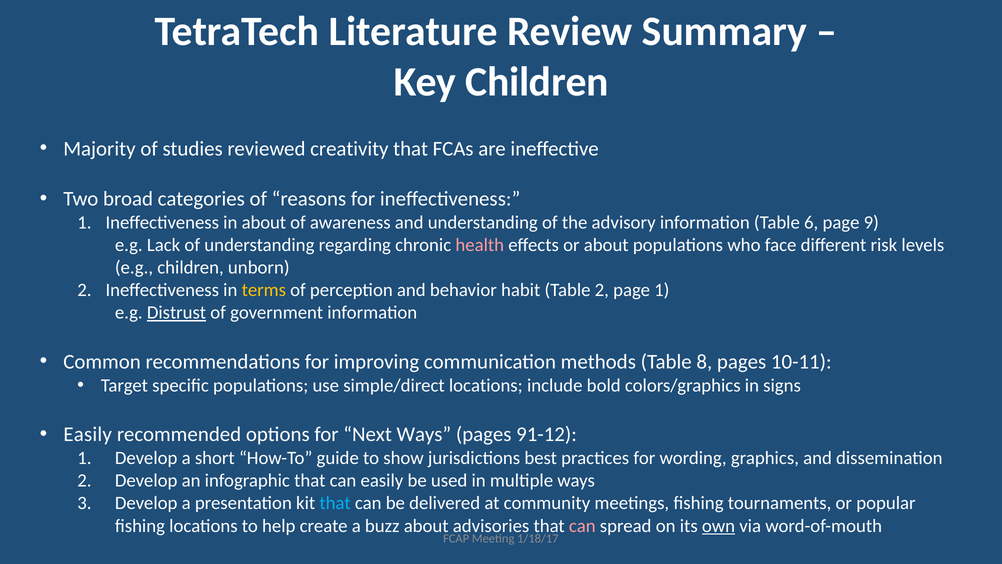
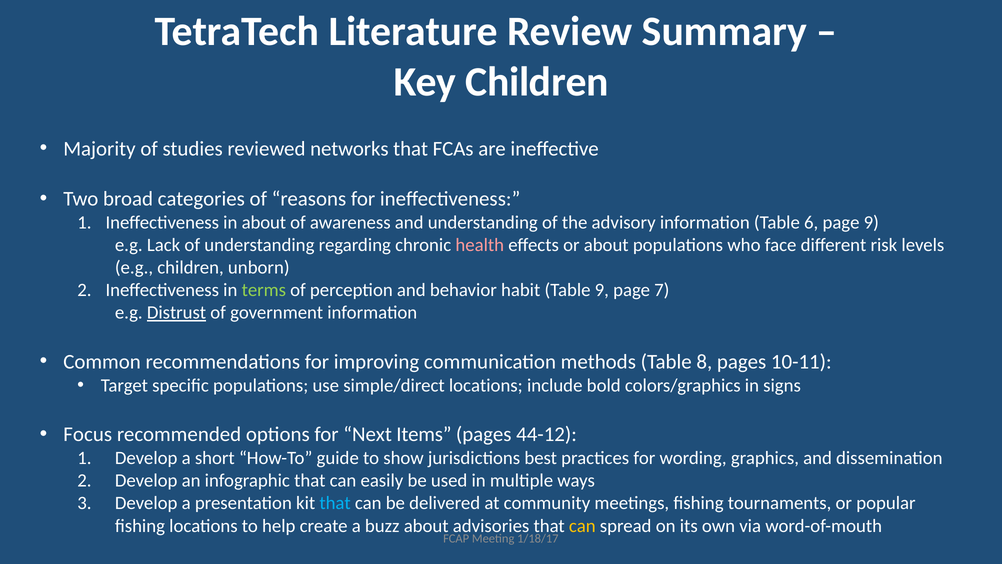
creativity: creativity -> networks (349, 149)
terms colour: yellow -> light green (264, 290)
Table 2: 2 -> 9 (602, 290)
page 1: 1 -> 7 (662, 290)
Easily: Easily -> Focus (88, 434)
Next Ways: Ways -> Items (424, 434)
91-12: 91-12 -> 44-12 (547, 434)
can colour: pink -> yellow (582, 525)
own underline: present -> none (718, 525)
